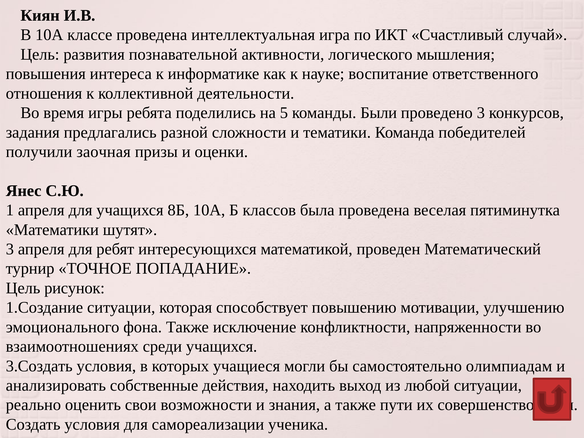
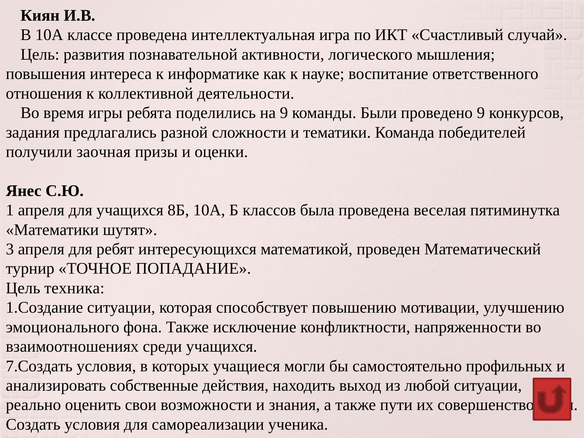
на 5: 5 -> 9 (284, 113)
проведено 3: 3 -> 9 (481, 113)
рисунок: рисунок -> техника (74, 288)
3.Создать: 3.Создать -> 7.Создать (39, 366)
олимпиадам: олимпиадам -> профильных (509, 366)
